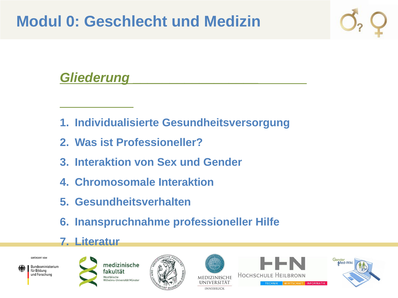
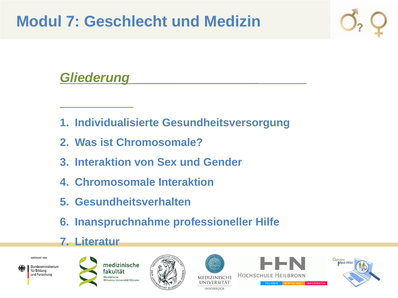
Modul 0: 0 -> 7 (73, 22)
ist Professioneller: Professioneller -> Chromosomale (160, 143)
